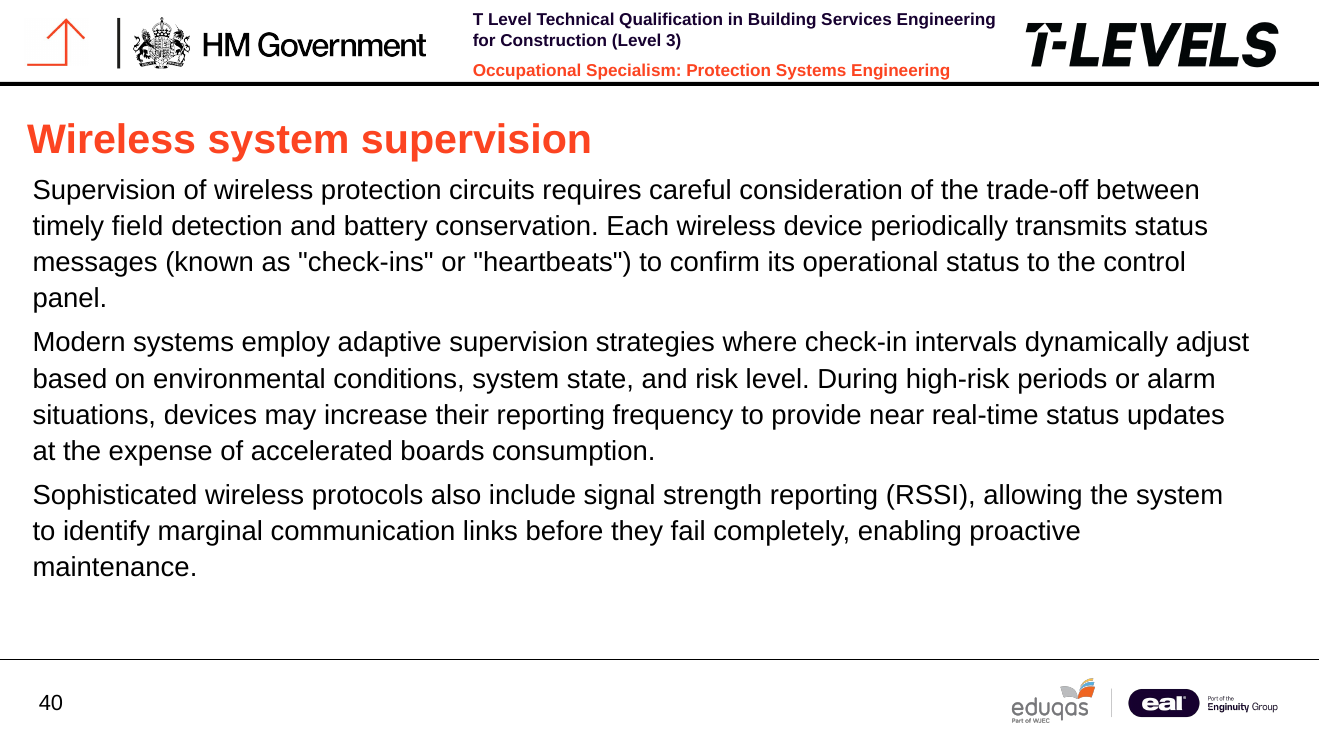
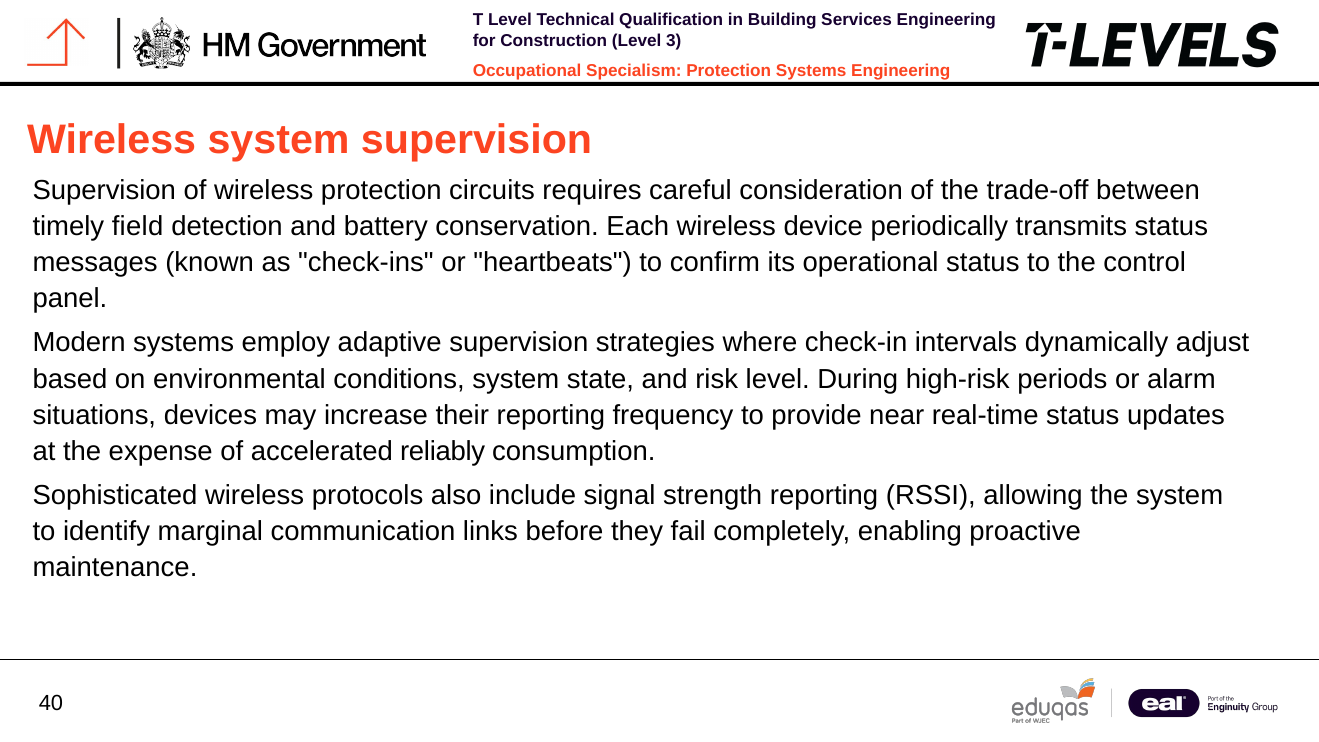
boards: boards -> reliably (443, 452)
